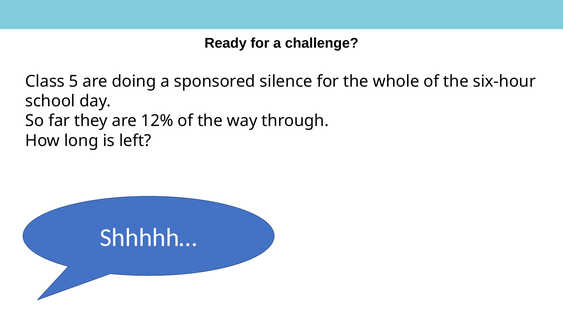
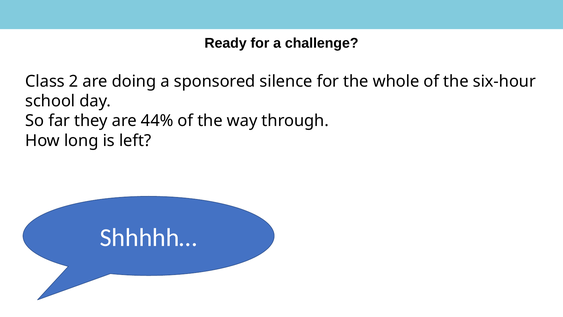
5: 5 -> 2 (74, 81)
12%: 12% -> 44% (157, 121)
